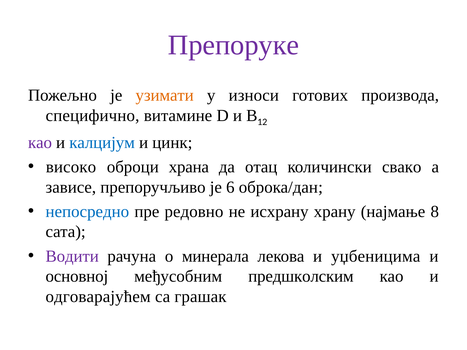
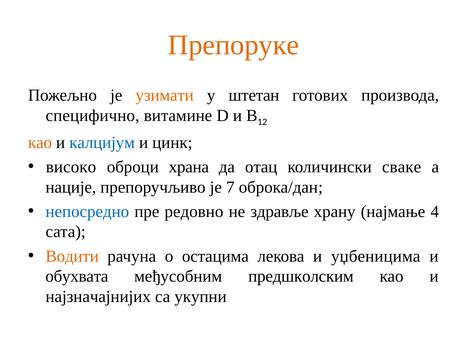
Препоруке colour: purple -> orange (233, 45)
износи: износи -> штетан (254, 95)
као colour: purple -> orange (40, 143)
свако: свако -> сваке (402, 167)
зависе: зависе -> нације (71, 187)
6: 6 -> 7 (230, 187)
исхрану: исхрану -> здравље (280, 212)
8: 8 -> 4 (435, 212)
Водити colour: purple -> orange (72, 256)
минерала: минерала -> остацима (215, 256)
основној: основној -> обухвата (77, 277)
одговарајућем: одговарајућем -> најзначајнијих (98, 297)
грашак: грашак -> укупни (201, 297)
